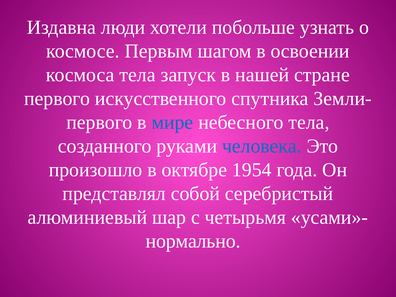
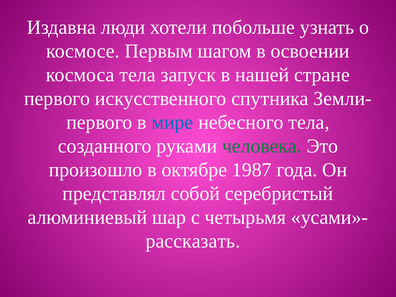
человека colour: blue -> green (262, 146)
1954: 1954 -> 1987 (252, 170)
нормально: нормально -> рассказать (193, 241)
